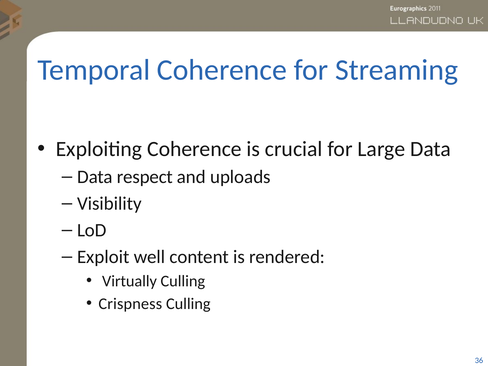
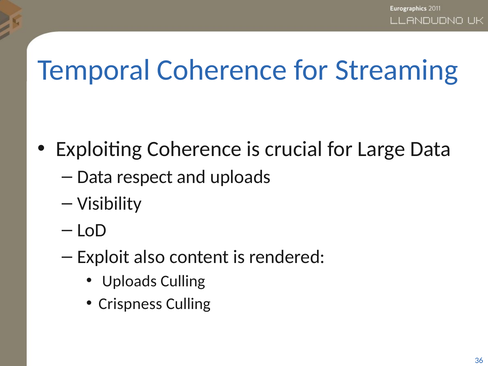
well: well -> also (149, 257)
Virtually: Virtually -> Uploads (129, 281)
